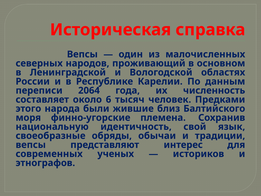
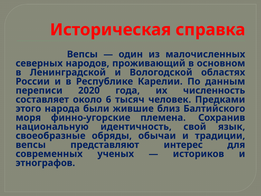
2064: 2064 -> 2020 (89, 90)
